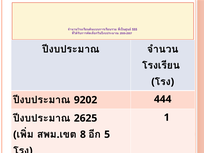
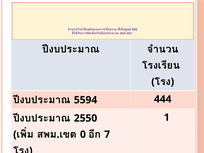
9202: 9202 -> 5594 (86, 100)
2625: 2625 -> 2550 (86, 118)
8: 8 -> 0 (83, 134)
5: 5 -> 7 (107, 134)
